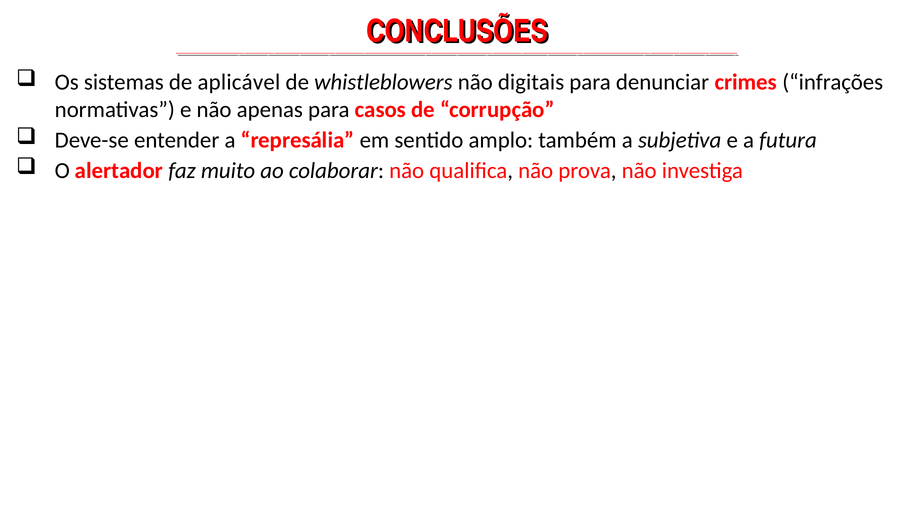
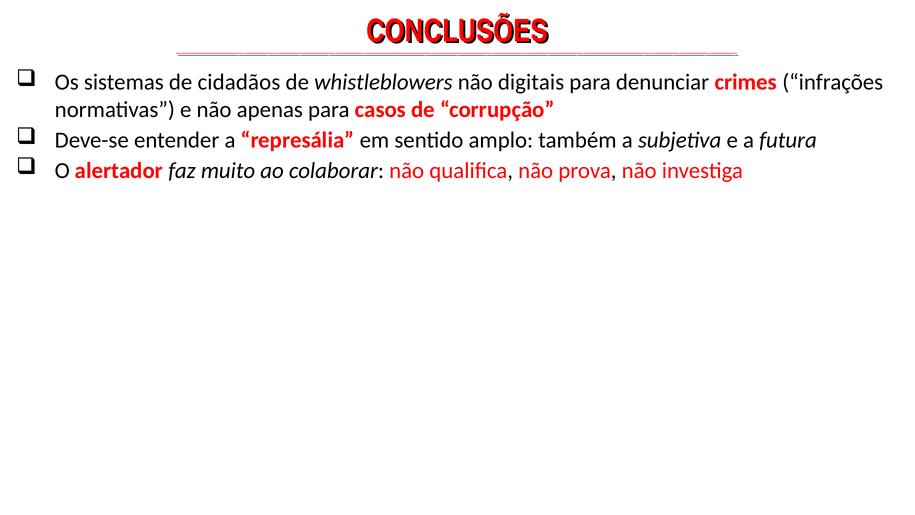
aplicável: aplicável -> cidadãos (239, 82)
